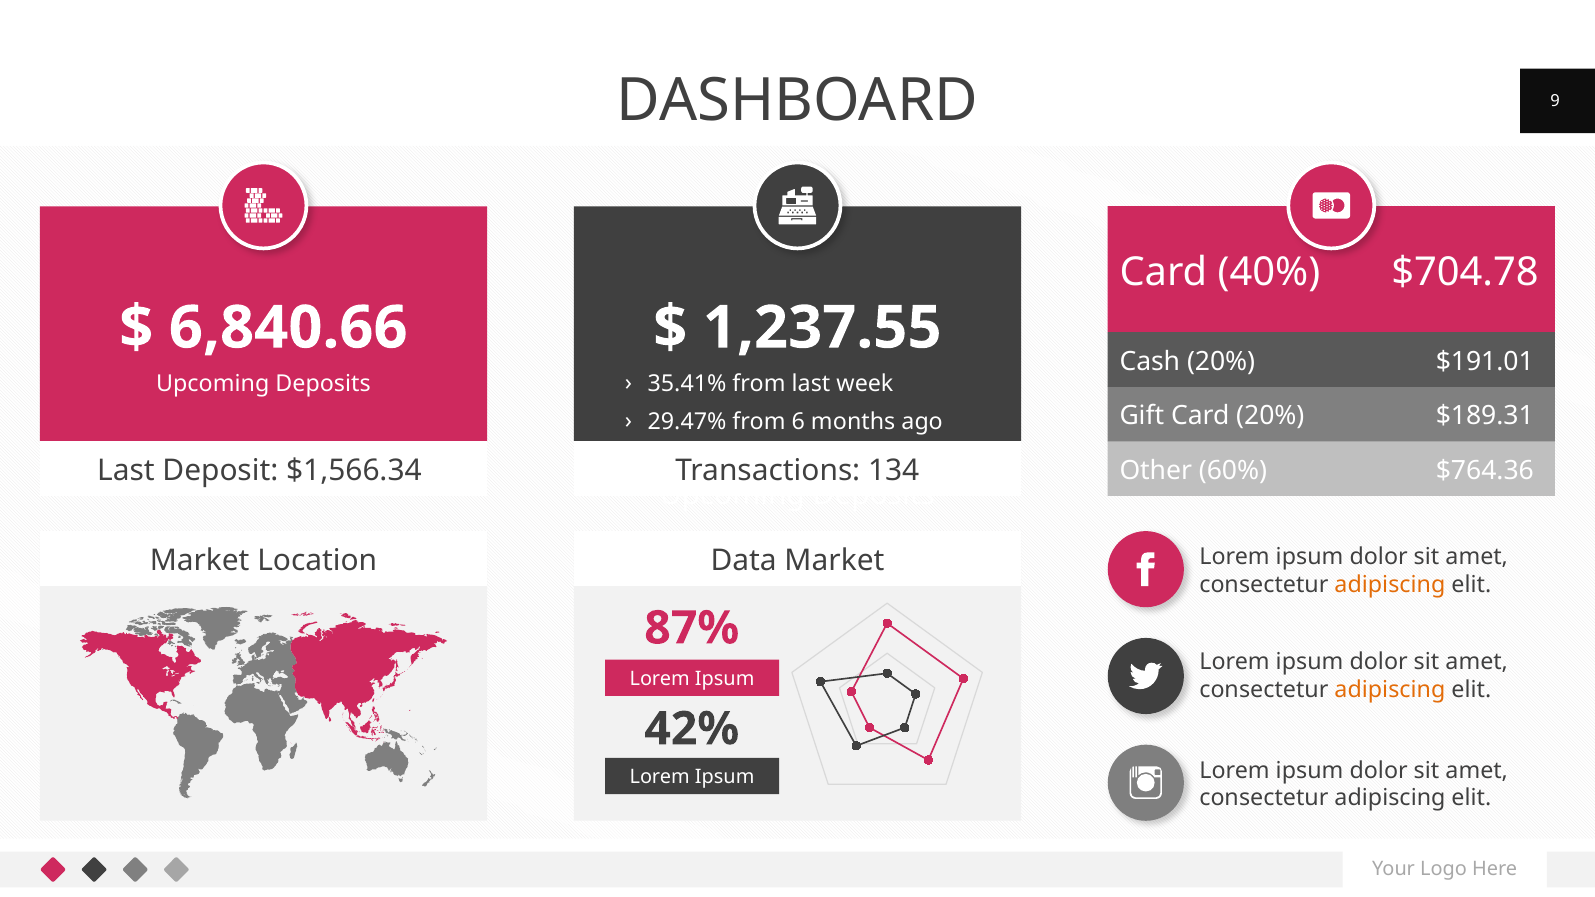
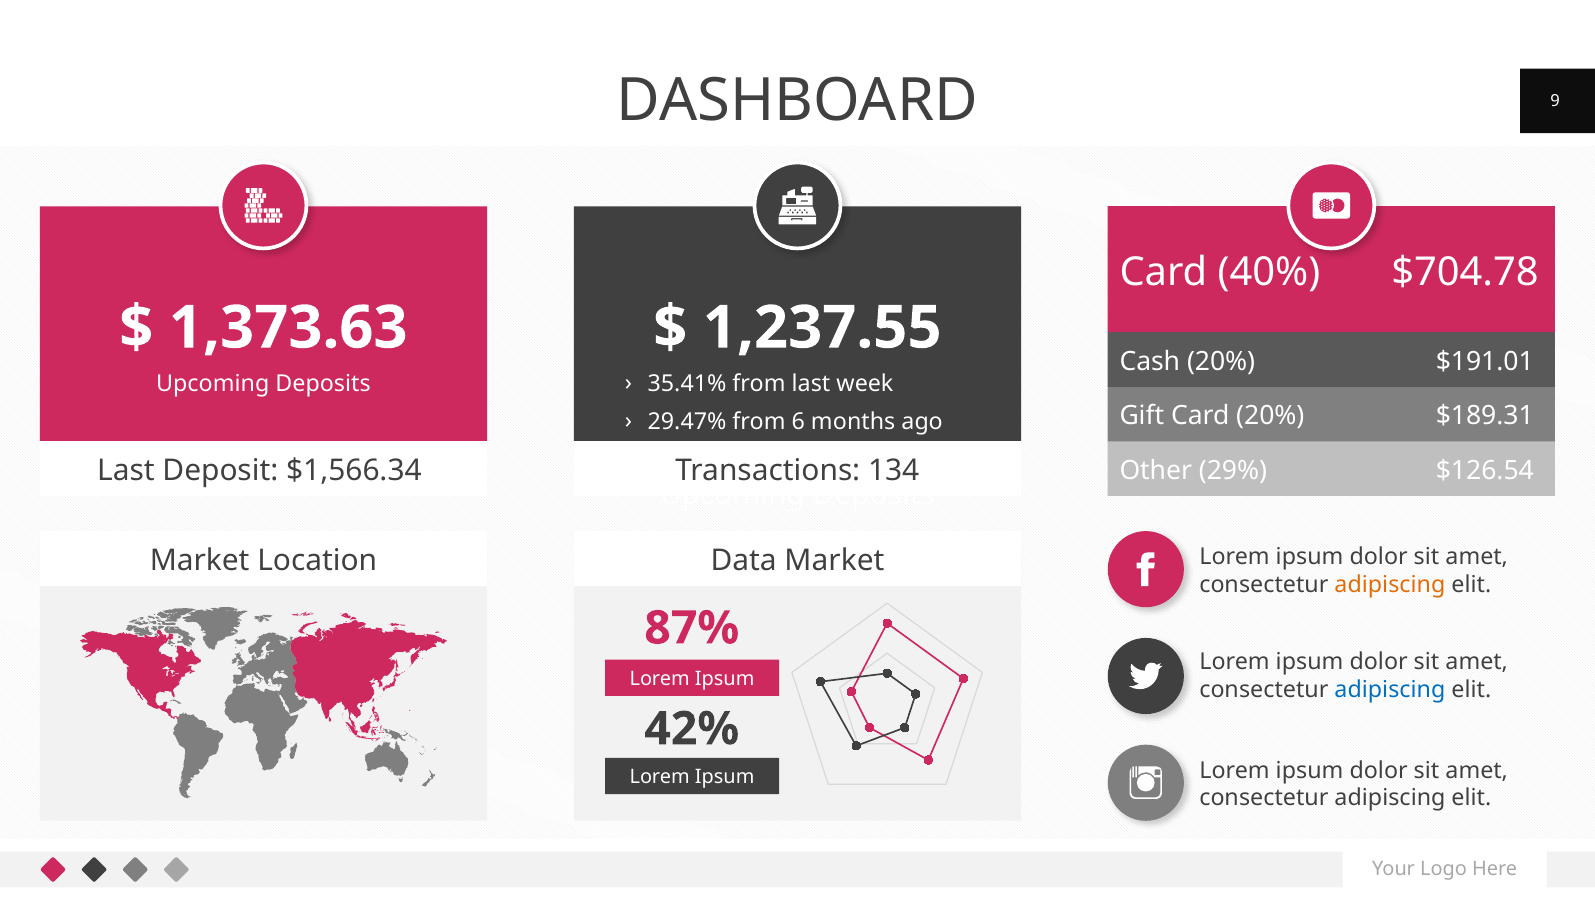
6,840.66: 6,840.66 -> 1,373.63 (288, 328)
$764.36: $764.36 -> $126.54 (1485, 470)
60%: 60% -> 29% (1233, 470)
adipiscing colour: orange -> blue (1390, 690)
